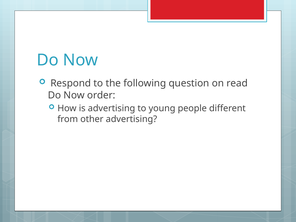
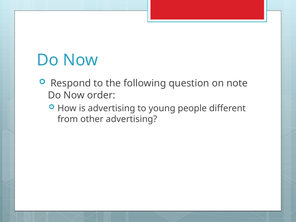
read: read -> note (237, 83)
